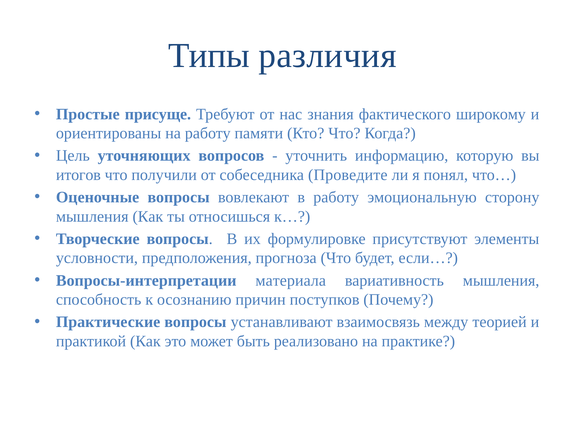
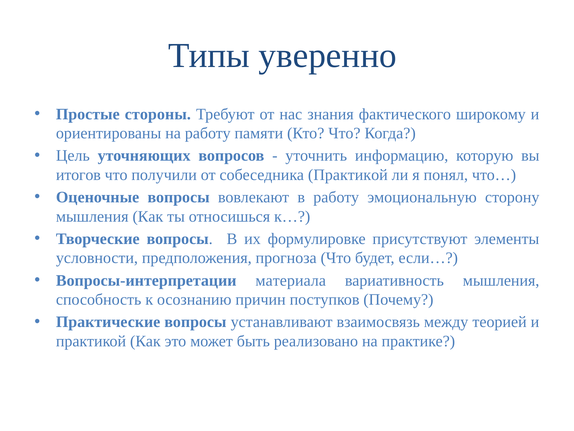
различия: различия -> уверенно (328, 56)
присуще: присуще -> стороны (158, 114)
собеседника Проведите: Проведите -> Практикой (348, 175)
